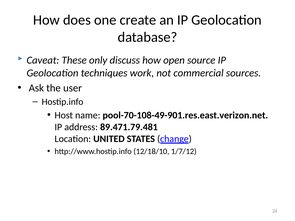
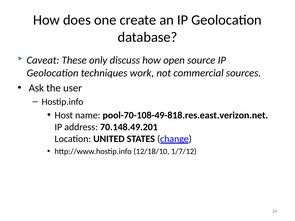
pool-70-108-49-901.res.east.verizon.net: pool-70-108-49-901.res.east.verizon.net -> pool-70-108-49-818.res.east.verizon.net (185, 115)
89.471.79.481: 89.471.79.481 -> 70.148.49.201 (129, 127)
